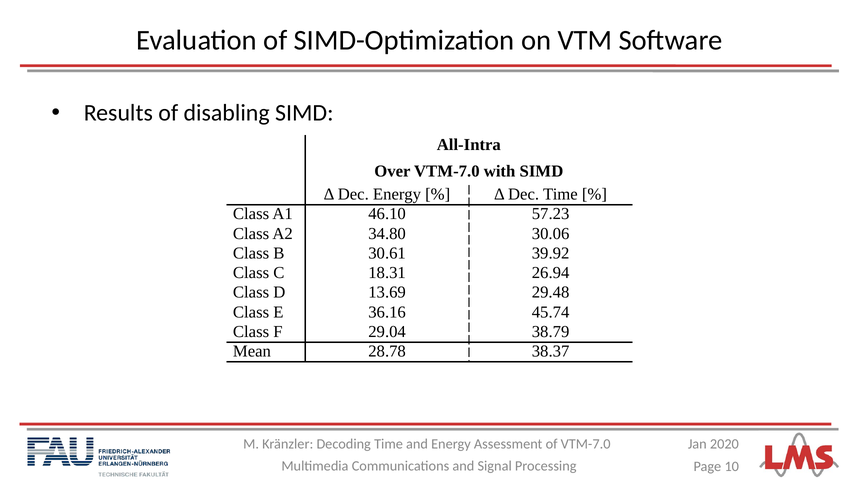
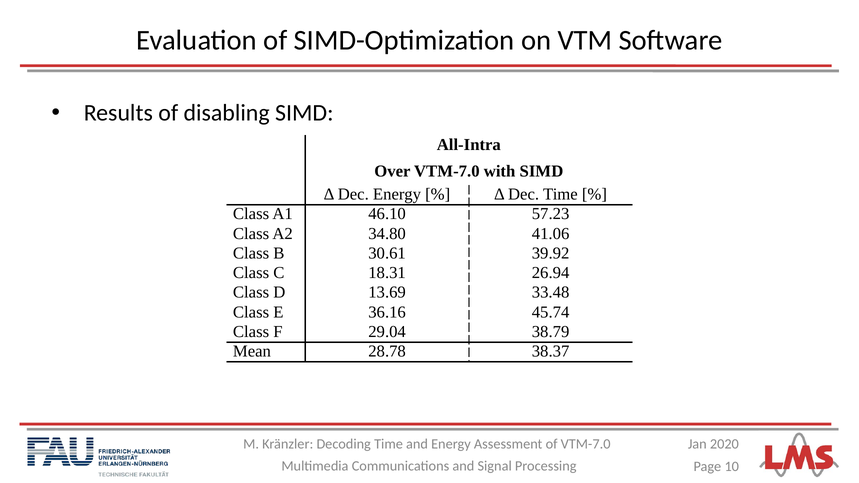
30.06: 30.06 -> 41.06 (551, 234)
29.48: 29.48 -> 33.48 (551, 293)
